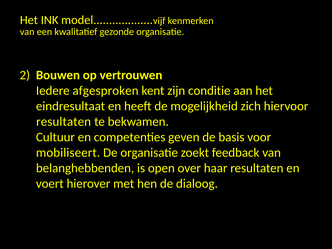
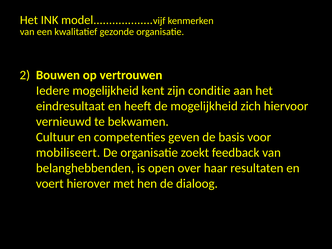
Iedere afgesproken: afgesproken -> mogelijkheid (106, 91)
resultaten: resultaten -> vernieuwd (64, 122)
